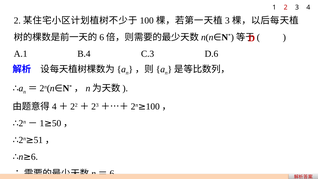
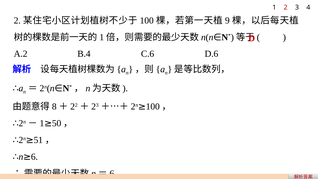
3: 3 -> 9 (227, 20)
6: 6 -> 1 (102, 37)
A.1: A.1 -> A.2 (21, 54)
C.3: C.3 -> C.6 (148, 54)
4: 4 -> 8 (54, 107)
